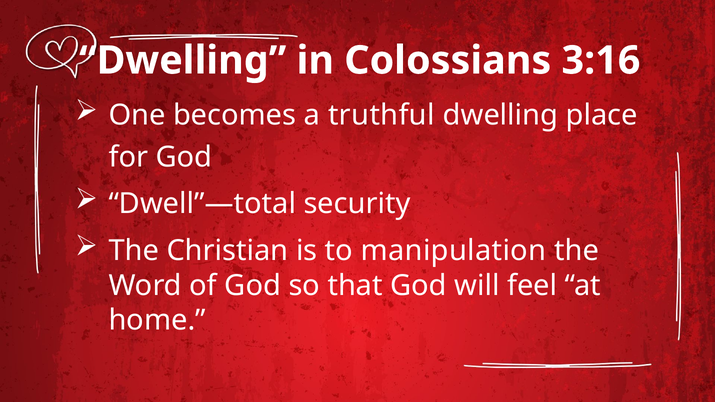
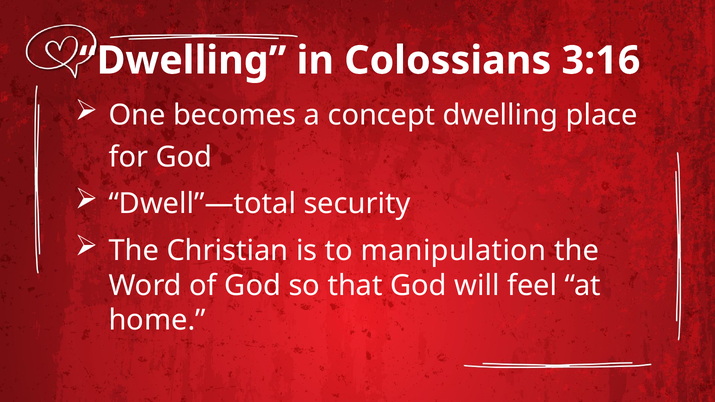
truthful: truthful -> concept (382, 115)
